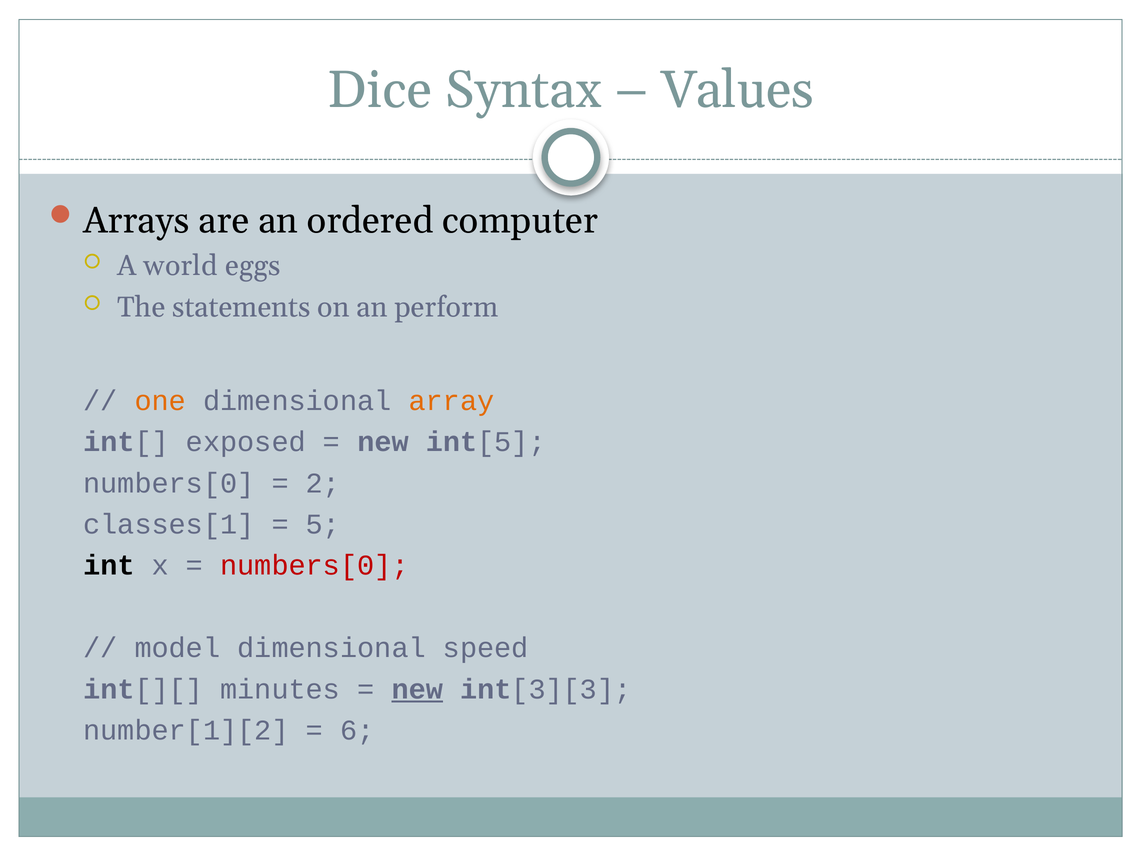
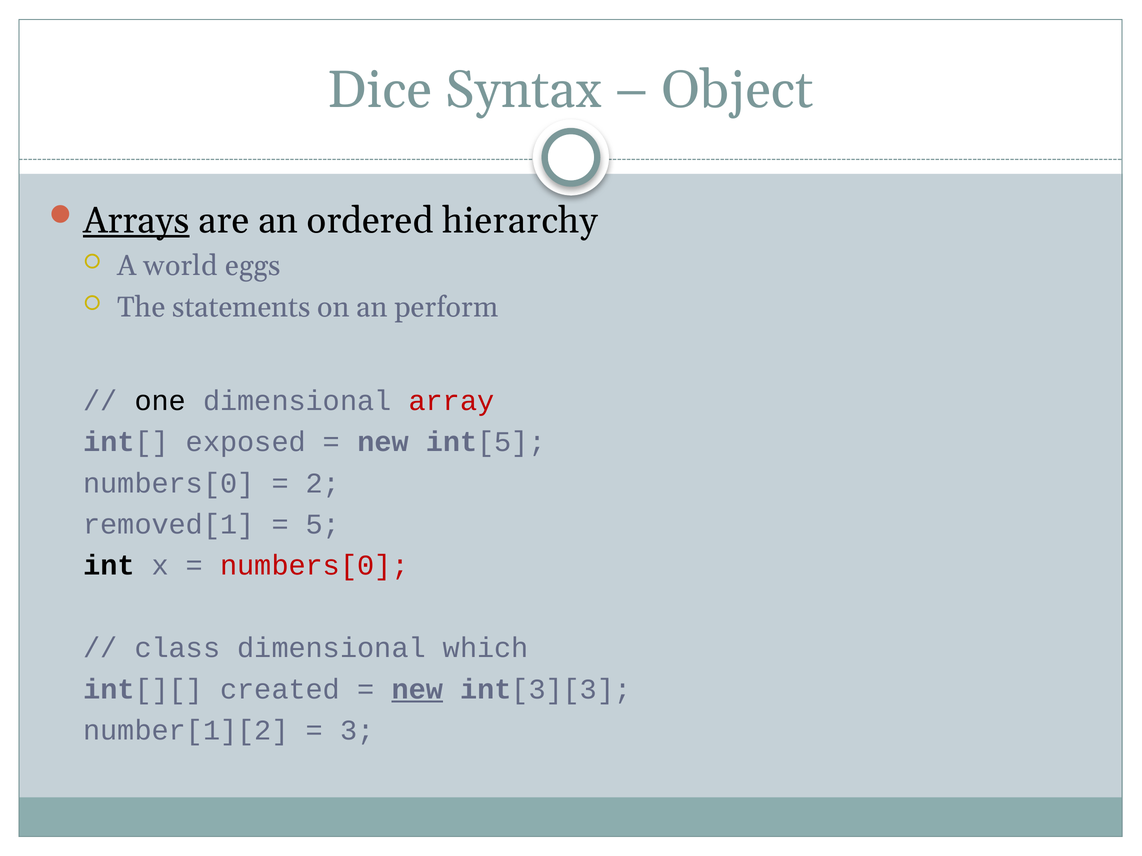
Values: Values -> Object (737, 90)
Arrays underline: none -> present (136, 221)
computer: computer -> hierarchy (520, 221)
one colour: orange -> black (160, 401)
array colour: orange -> red (451, 401)
classes[1: classes[1 -> removed[1 (169, 525)
model: model -> class (177, 648)
speed: speed -> which (486, 648)
minutes: minutes -> created (280, 690)
6: 6 -> 3 (357, 731)
